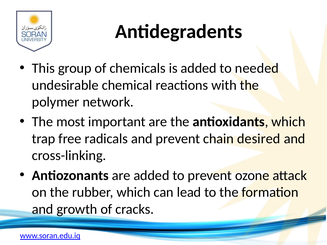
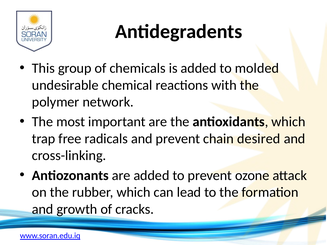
needed: needed -> molded (257, 68)
